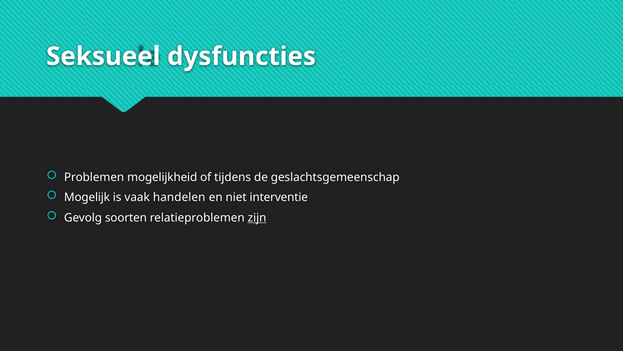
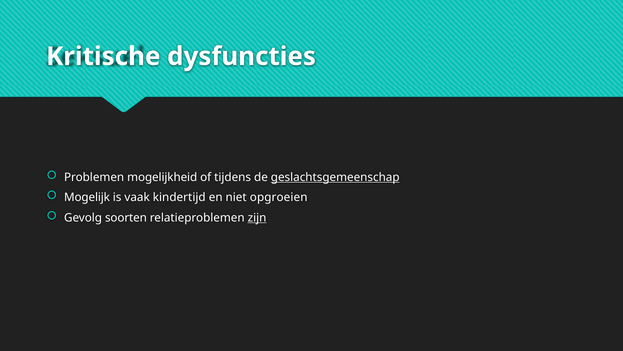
Seksueel: Seksueel -> Kritische (103, 56)
geslachtsgemeenschap underline: none -> present (335, 177)
handelen: handelen -> kindertijd (179, 197)
interventie: interventie -> opgroeien (279, 197)
